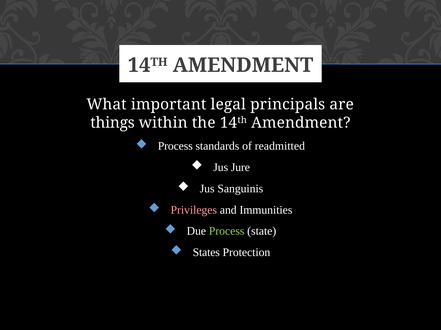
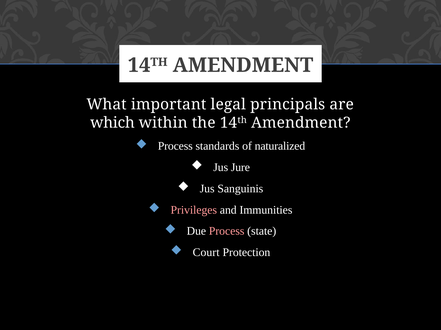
things: things -> which (113, 123)
readmitted: readmitted -> naturalized (280, 146)
Process colour: light green -> pink (227, 232)
States: States -> Court (206, 253)
